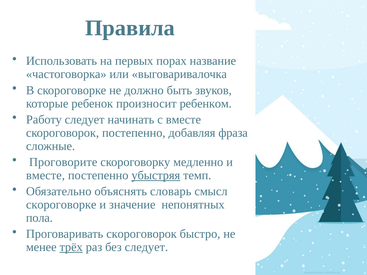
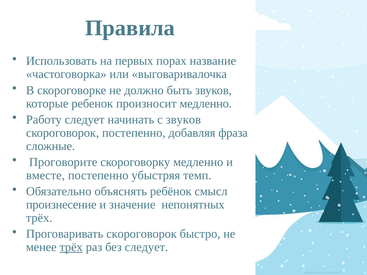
произносит ребенком: ребенком -> медленно (206, 104)
с вместе: вместе -> звуков (183, 120)
убыстряя underline: present -> none (156, 175)
словарь: словарь -> ребёнок (171, 192)
скороговорке: скороговорке -> произнесение (61, 205)
пола: пола -> трёх (39, 218)
